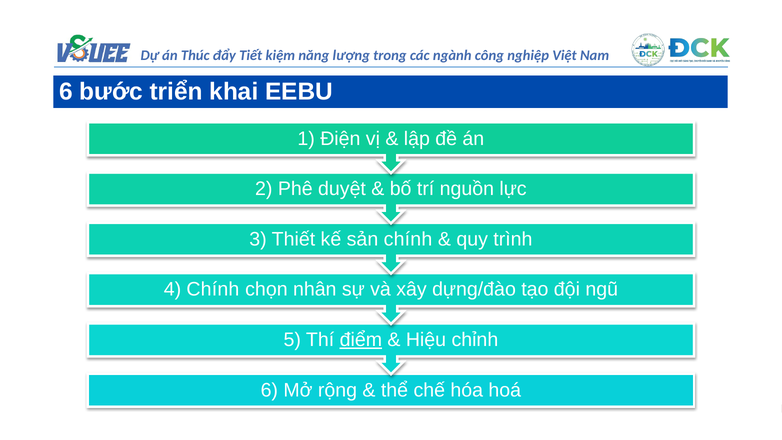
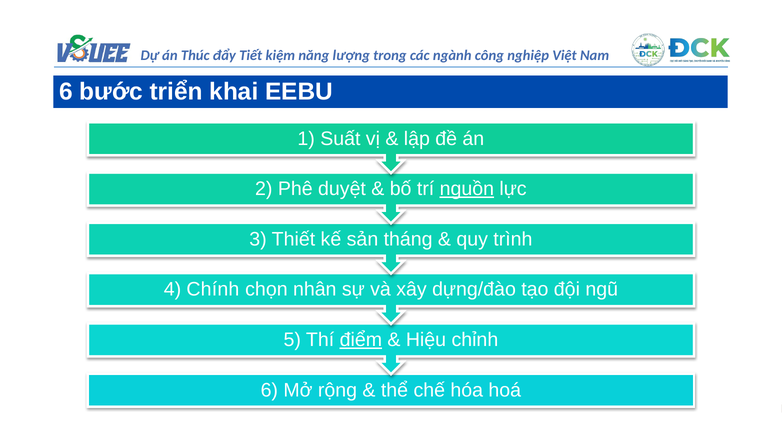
Điện: Điện -> Suất (340, 139)
nguồn underline: none -> present (467, 189)
sản chính: chính -> tháng (408, 239)
